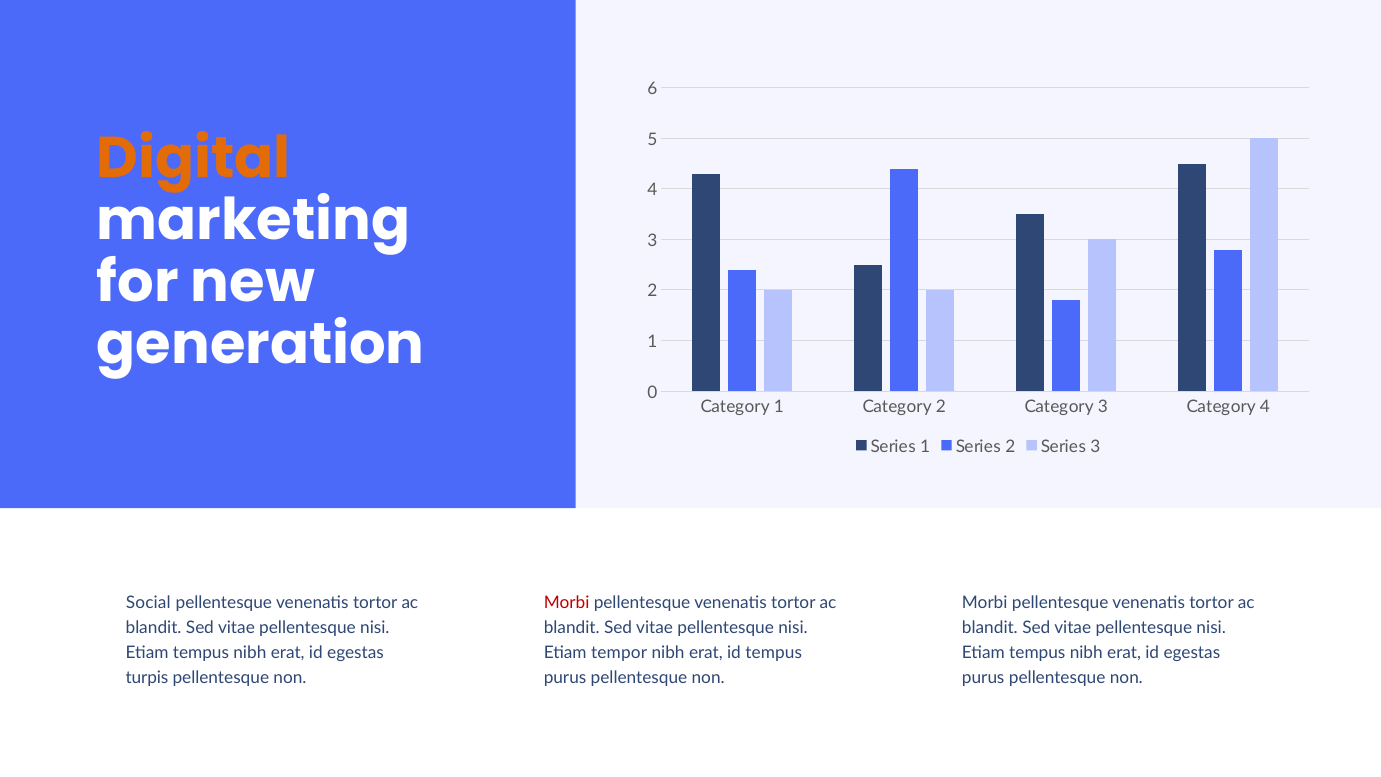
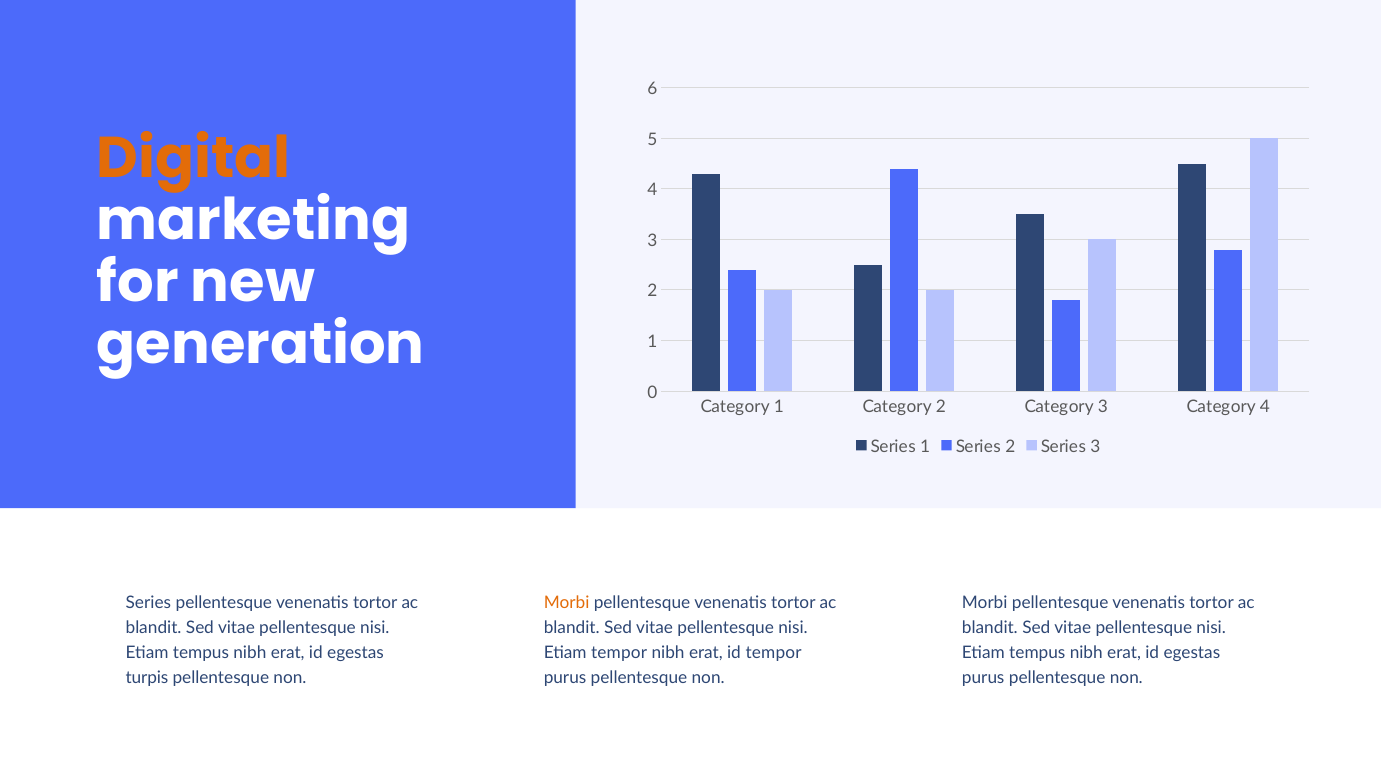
Social: Social -> Series (148, 603)
Morbi colour: red -> orange (567, 603)
id tempus: tempus -> tempor (774, 653)
